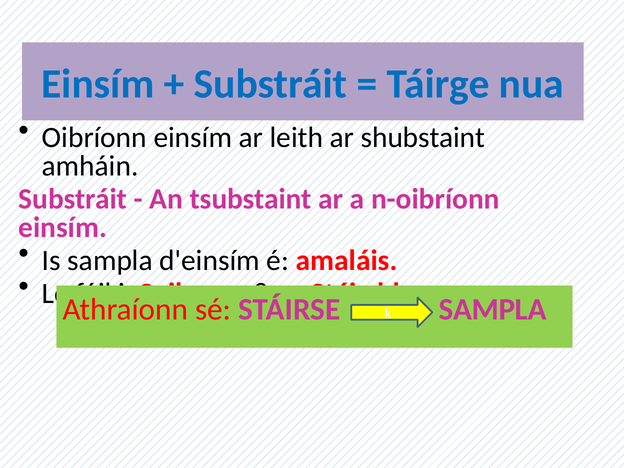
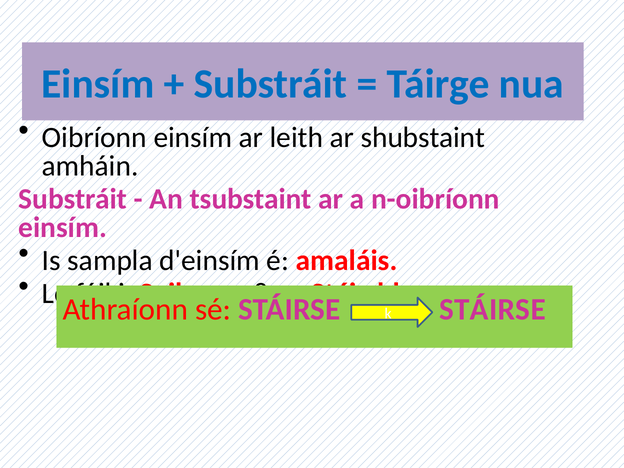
SAMPLA: SAMPLA -> STÁIRSE (492, 309)
